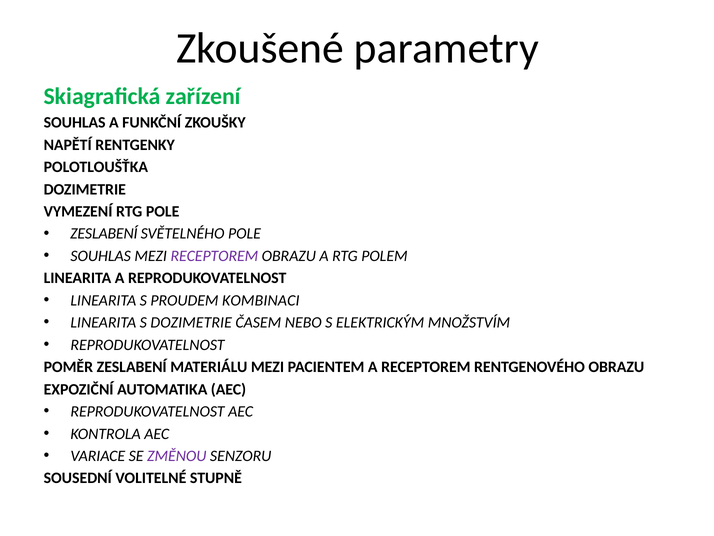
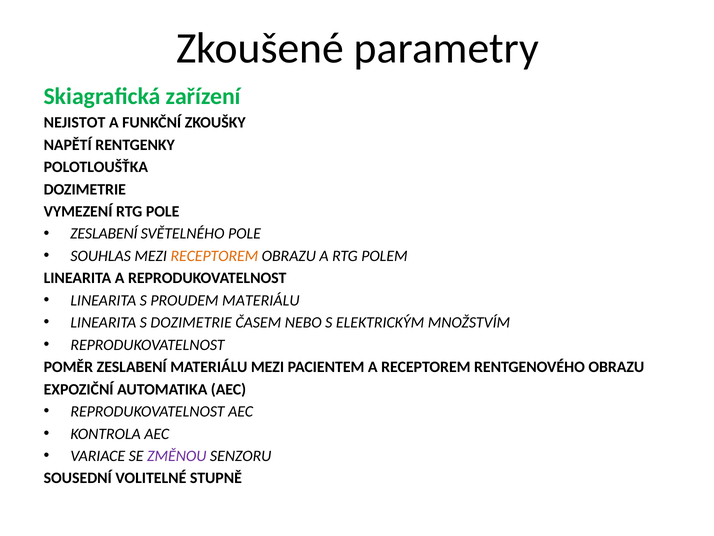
SOUHLAS: SOUHLAS -> NEJISTOT (75, 123)
RECEPTOREM colour: purple -> orange (214, 256)
PROUDEM KOMBINACI: KOMBINACI -> MATERIÁLU (261, 300)
